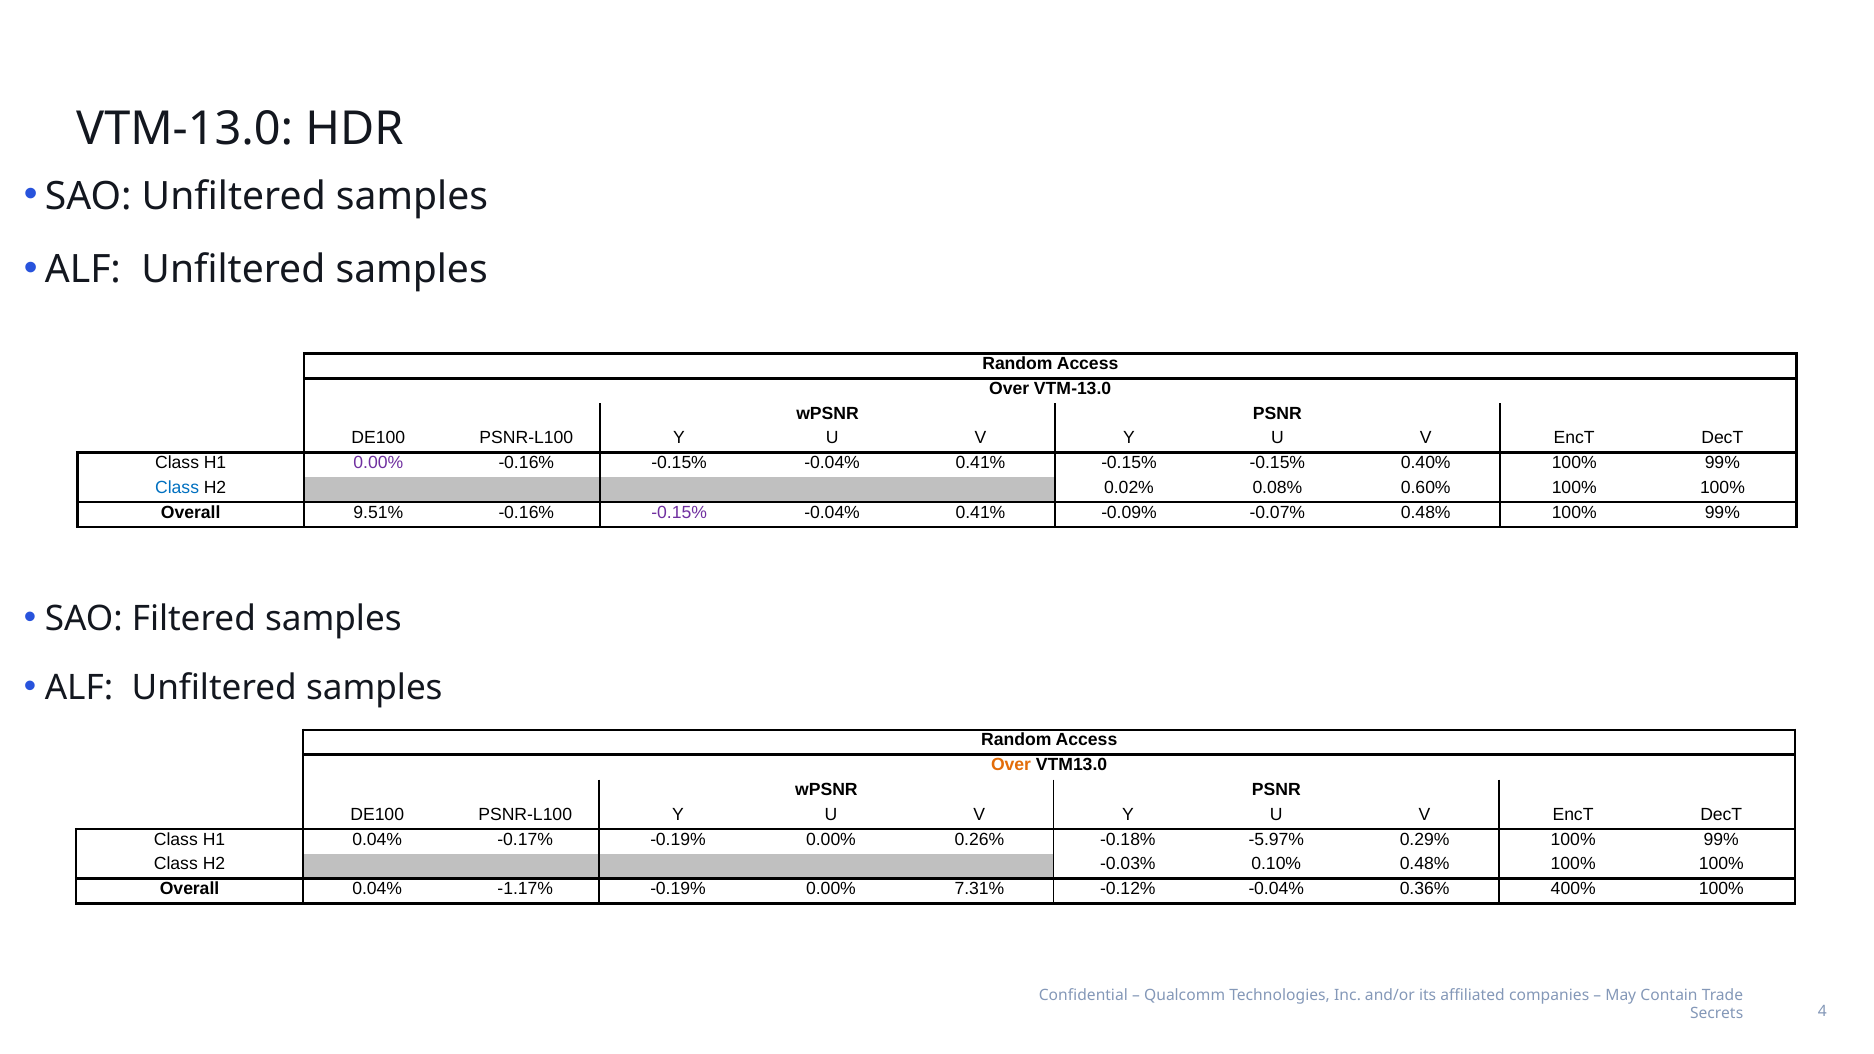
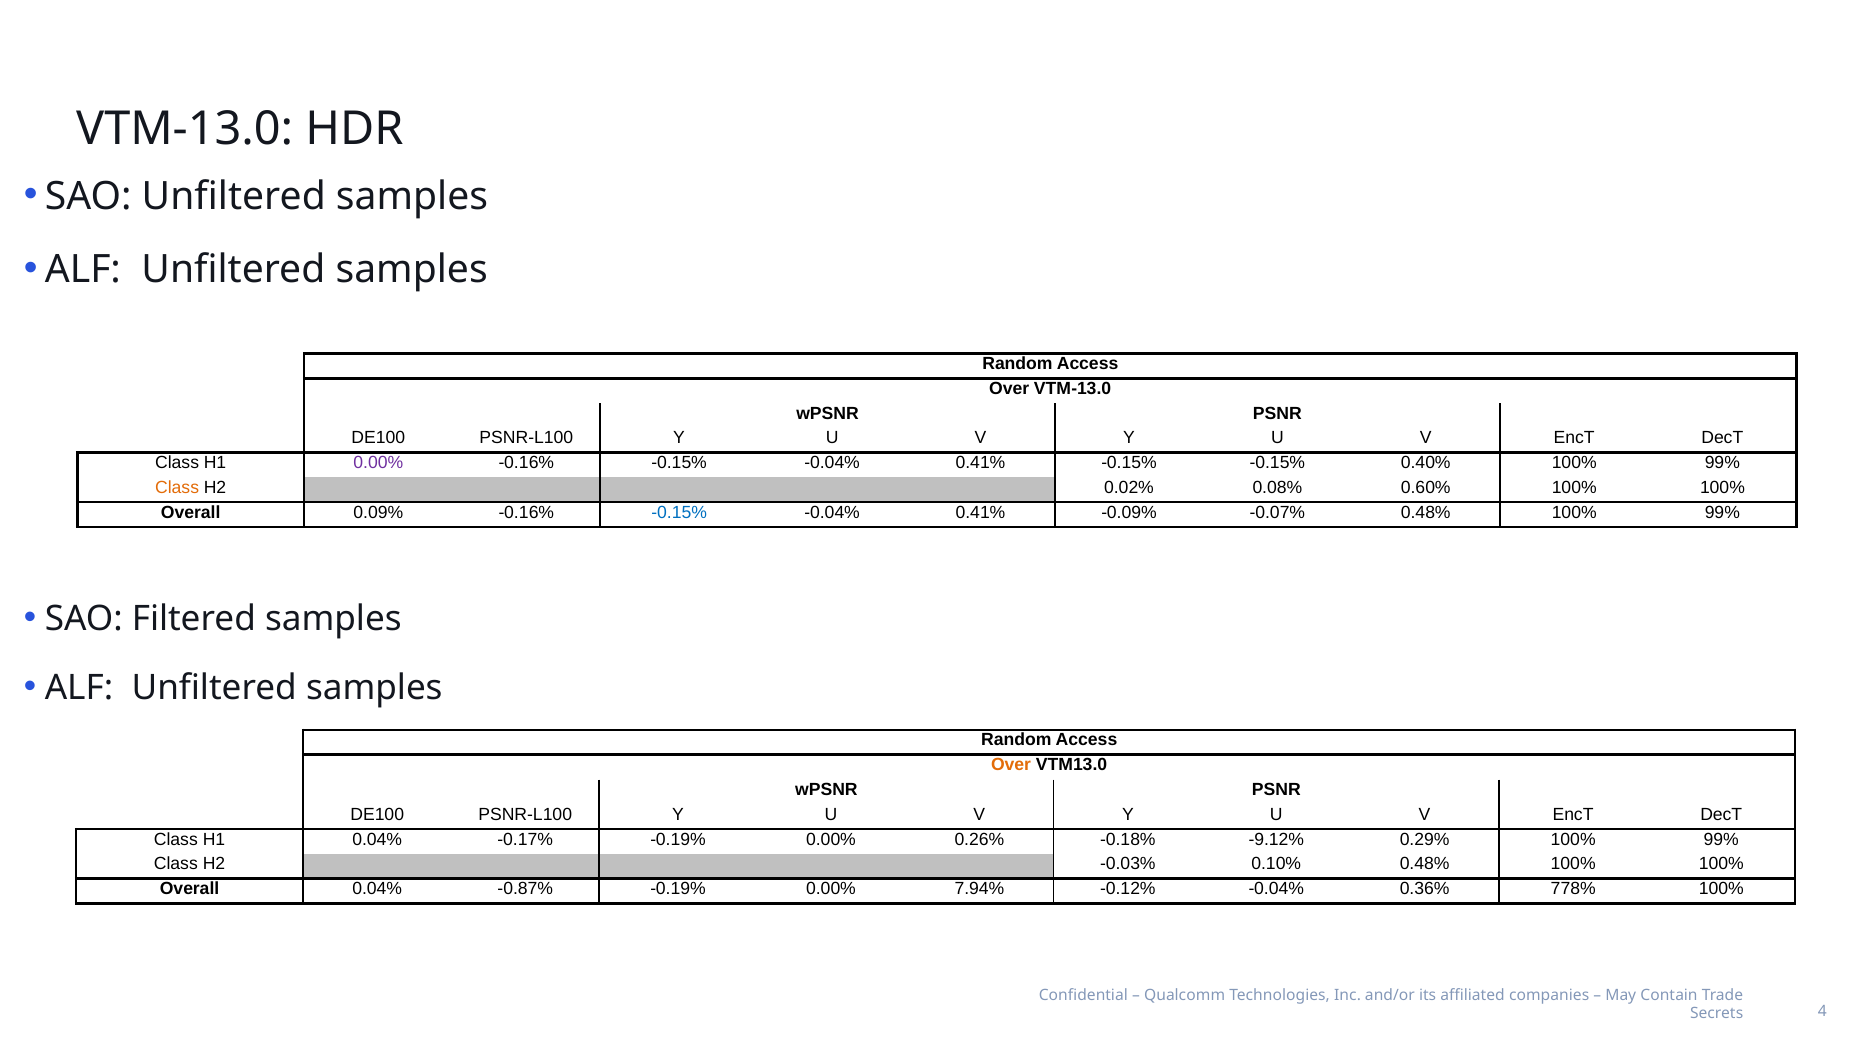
Class colour: blue -> orange (177, 488)
9.51%: 9.51% -> 0.09% (378, 512)
-0.15% colour: purple -> blue (679, 512)
-5.97%: -5.97% -> -9.12% (1276, 839)
-1.17%: -1.17% -> -0.87% (525, 889)
7.31%: 7.31% -> 7.94% (979, 889)
400%: 400% -> 778% (1573, 889)
